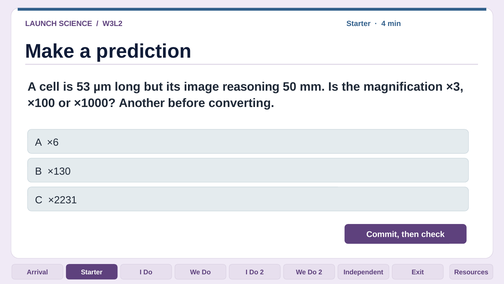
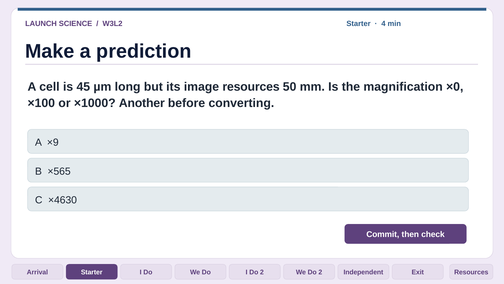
53: 53 -> 45 (83, 87)
image reasoning: reasoning -> resources (251, 87)
×3: ×3 -> ×0 (455, 87)
×6: ×6 -> ×9 (53, 142)
×130: ×130 -> ×565 (59, 171)
×2231: ×2231 -> ×4630 (63, 200)
